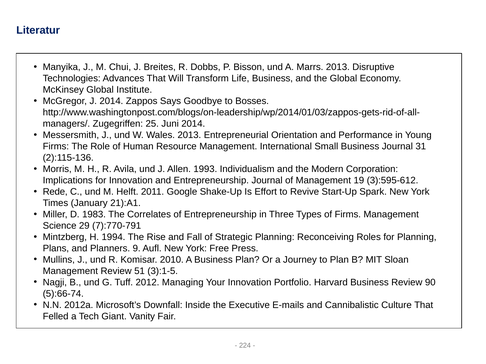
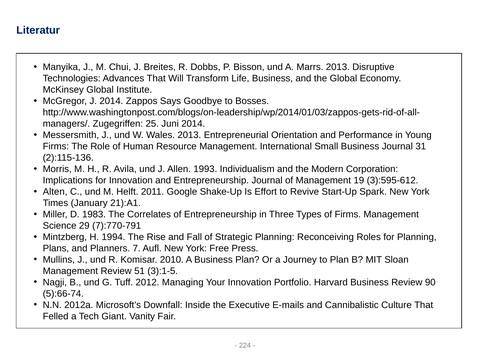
Rede: Rede -> Alten (55, 192)
9: 9 -> 7 (137, 249)
